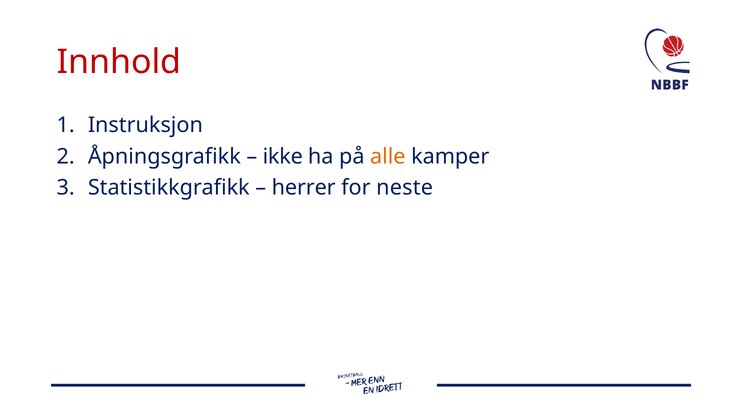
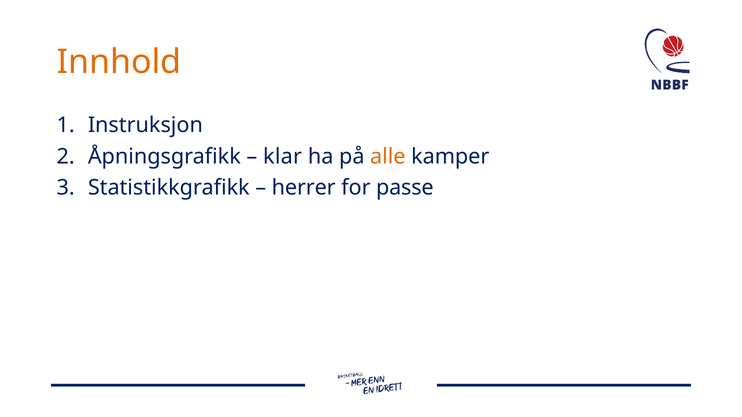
Innhold colour: red -> orange (119, 62)
ikke: ikke -> klar (283, 157)
neste: neste -> passe (405, 188)
